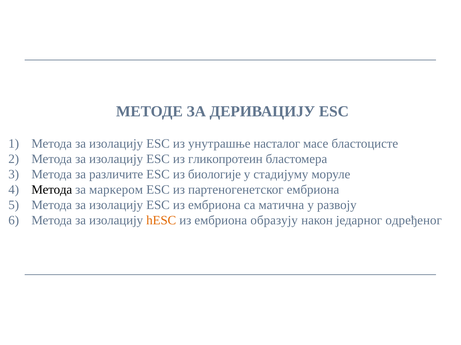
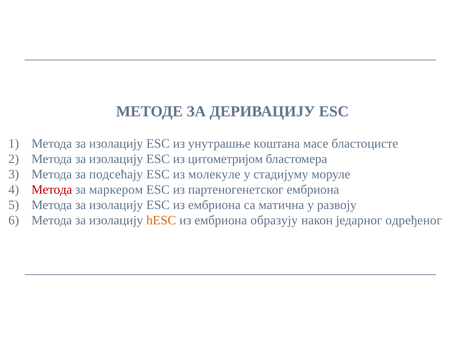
насталог: насталог -> коштана (277, 144)
гликопротеин: гликопротеин -> цитометријом (225, 159)
различите: различите -> подсећају (116, 175)
биологије: биологије -> молекуле (214, 175)
Метода colour: black -> red (52, 190)
